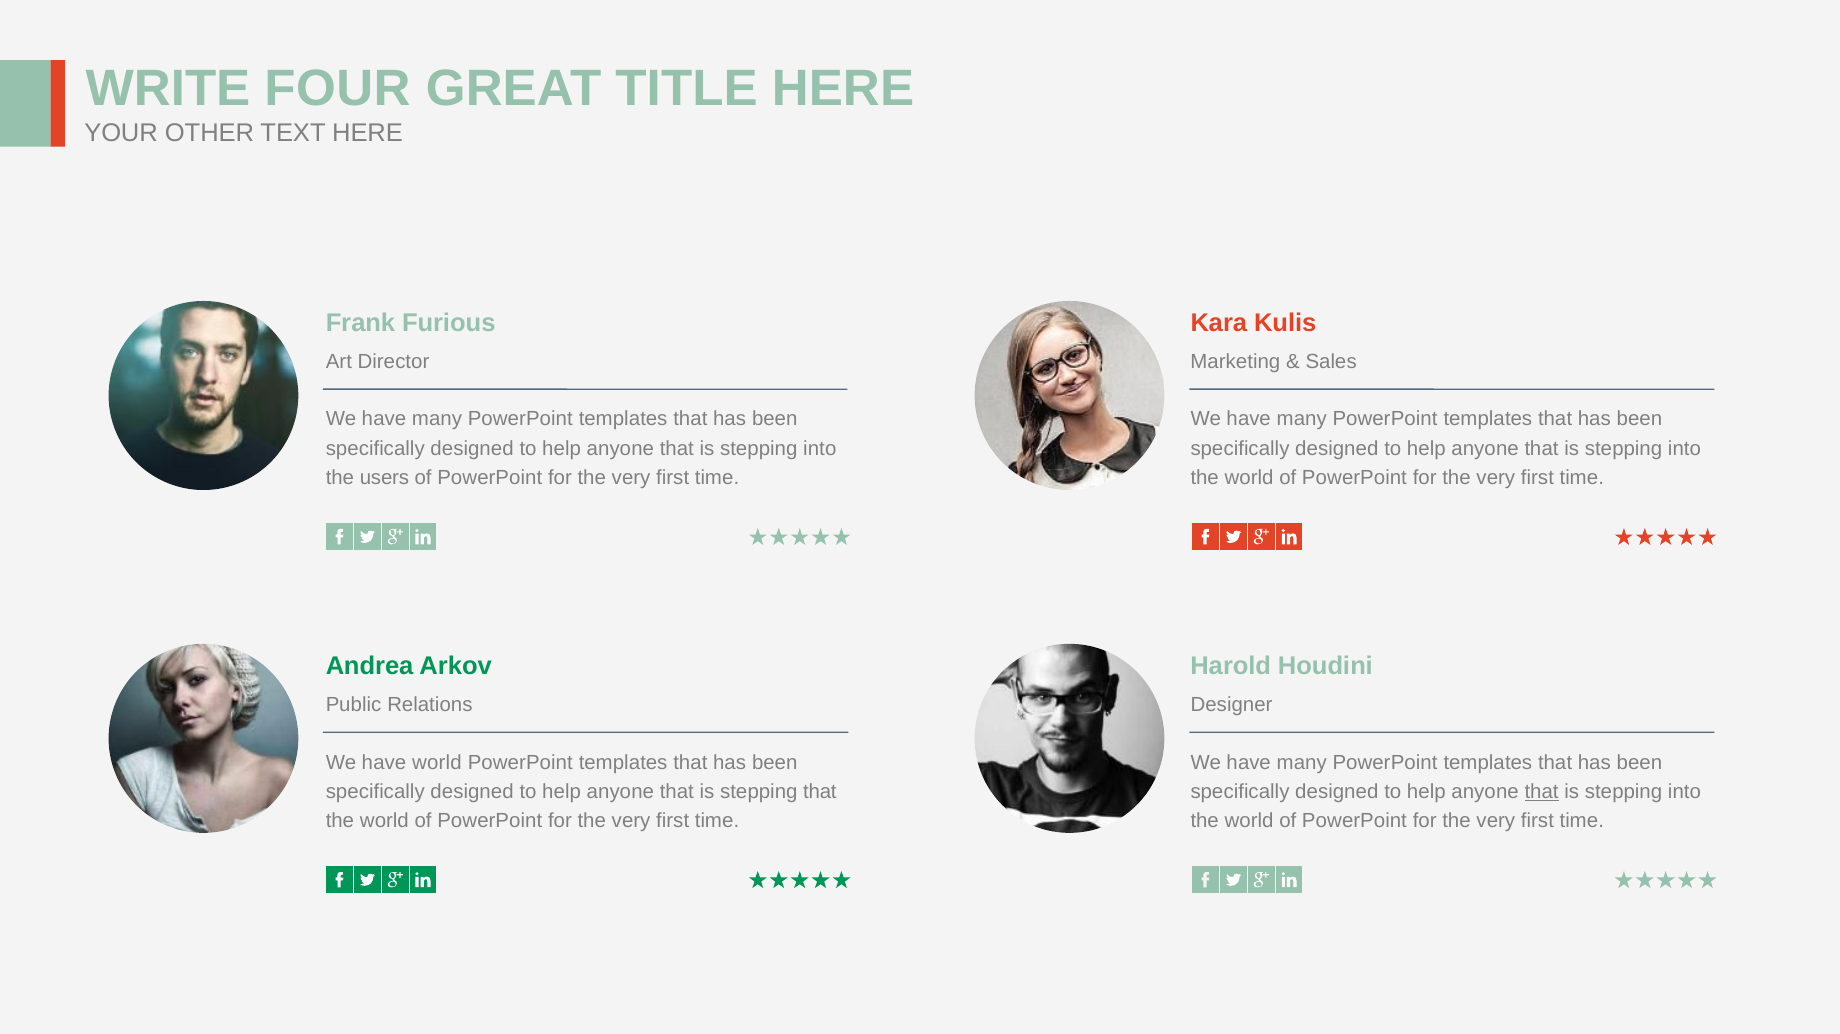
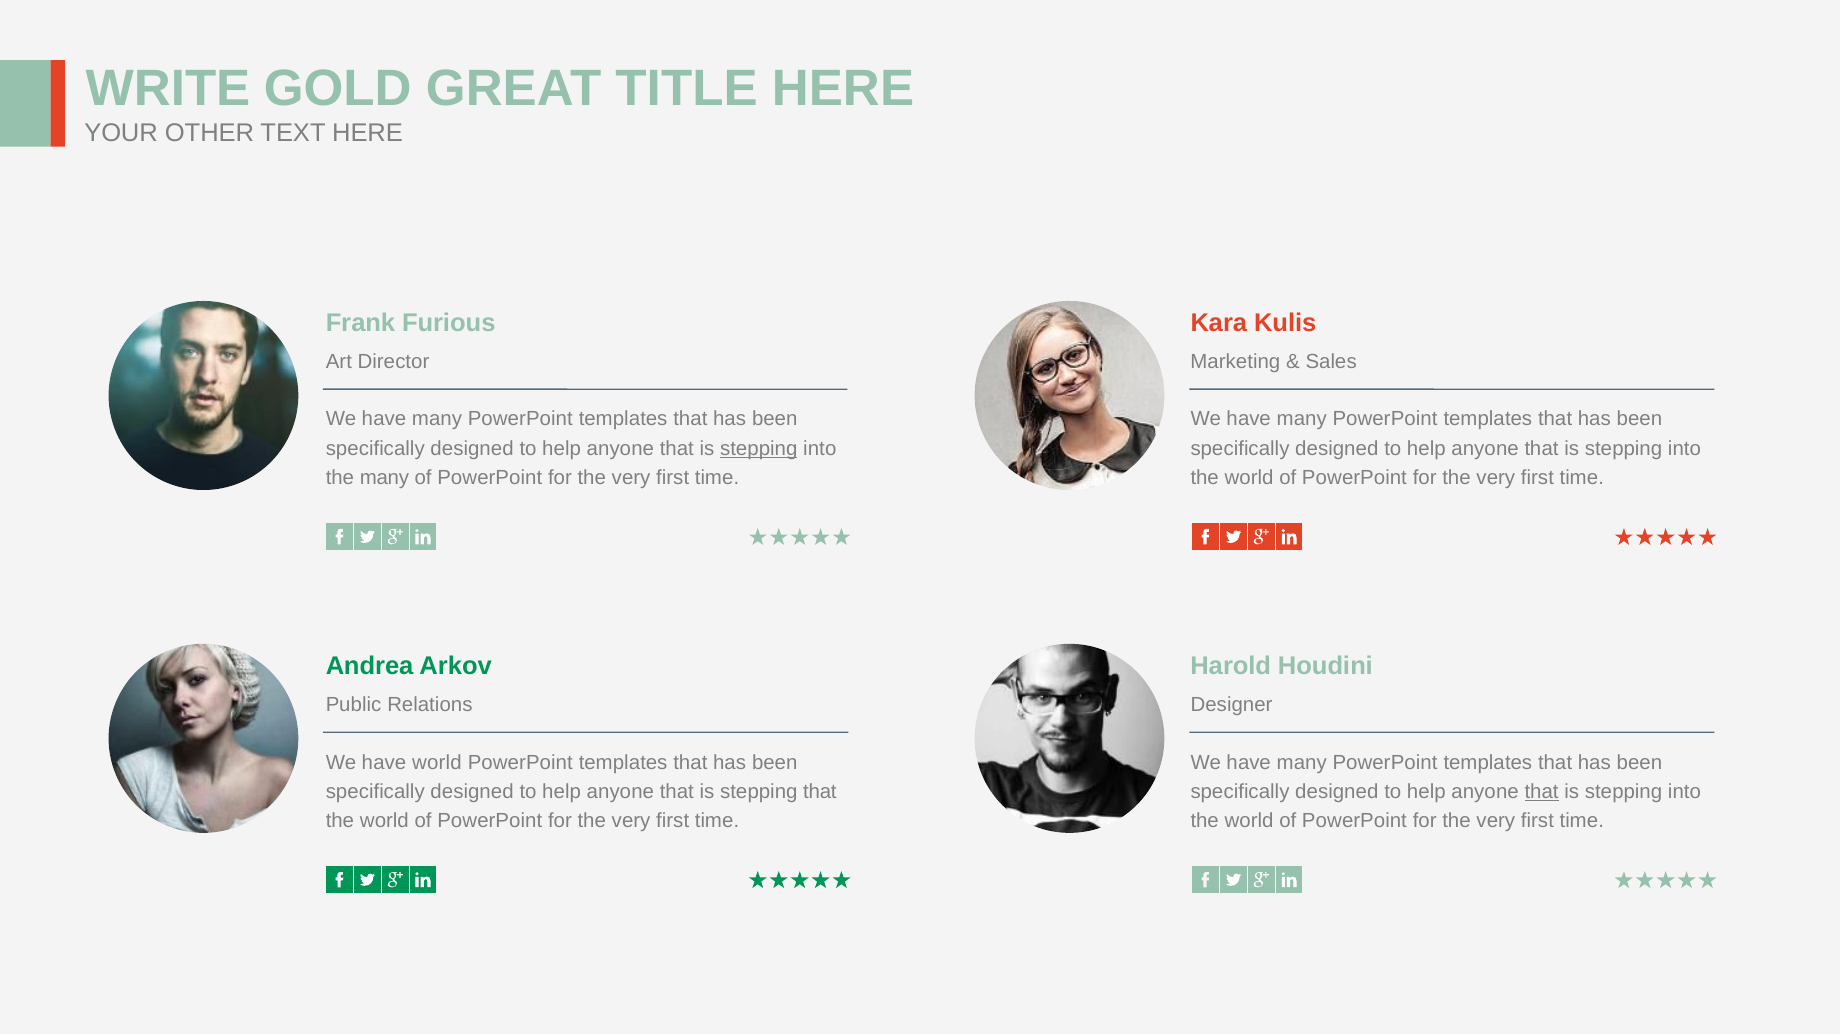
FOUR: FOUR -> GOLD (338, 88)
stepping underline: none -> present (759, 449)
the users: users -> many (384, 478)
